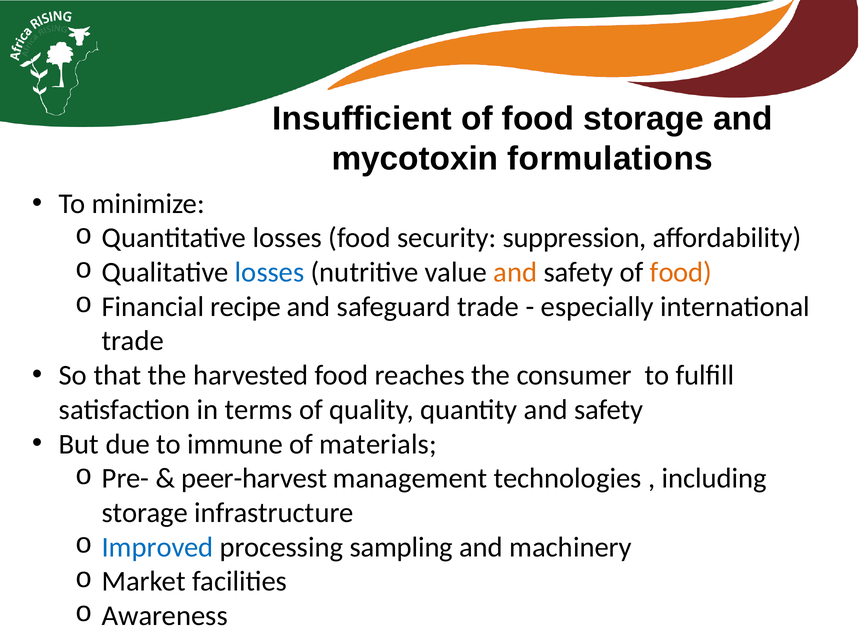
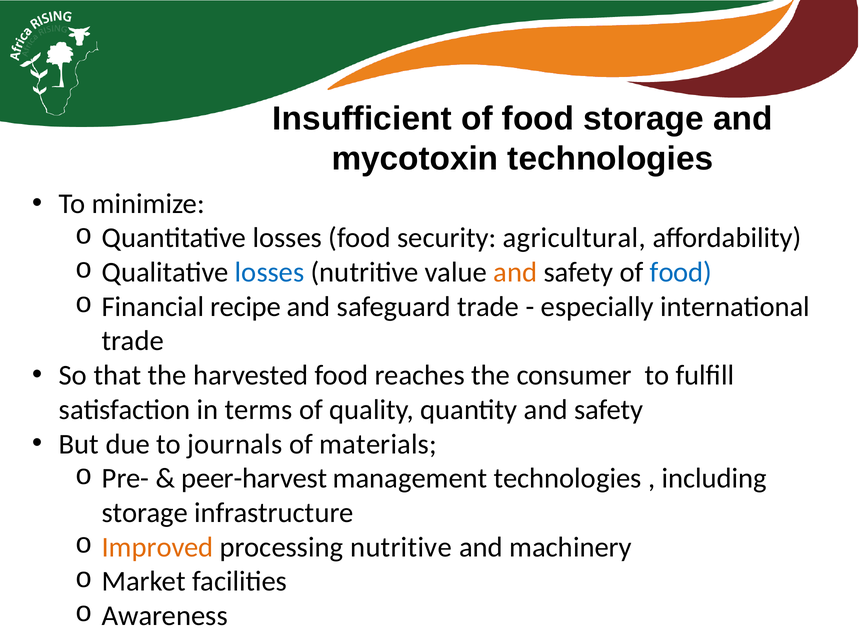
mycotoxin formulations: formulations -> technologies (610, 159)
suppression: suppression -> agricultural (574, 238)
food colour: orange -> blue (681, 272)
immune: immune -> journals (235, 444)
Improved colour: blue -> orange (158, 547)
processing sampling: sampling -> nutritive (401, 547)
